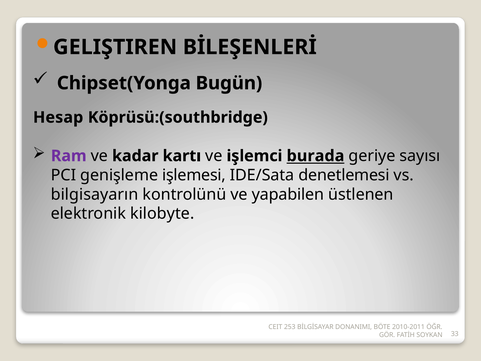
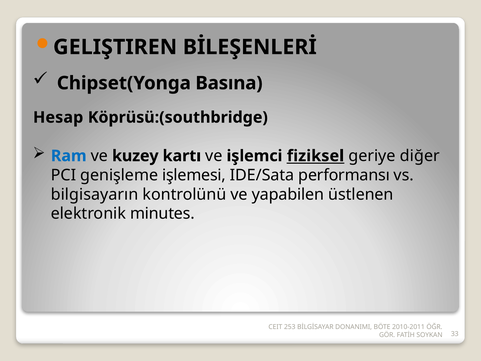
Bugün: Bugün -> Basına (229, 83)
Ram colour: purple -> blue (69, 156)
kadar: kadar -> kuzey (135, 156)
burada: burada -> fiziksel (315, 156)
sayısı: sayısı -> diğer (420, 156)
denetlemesi: denetlemesi -> performansı (344, 175)
kilobyte: kilobyte -> minutes (162, 214)
